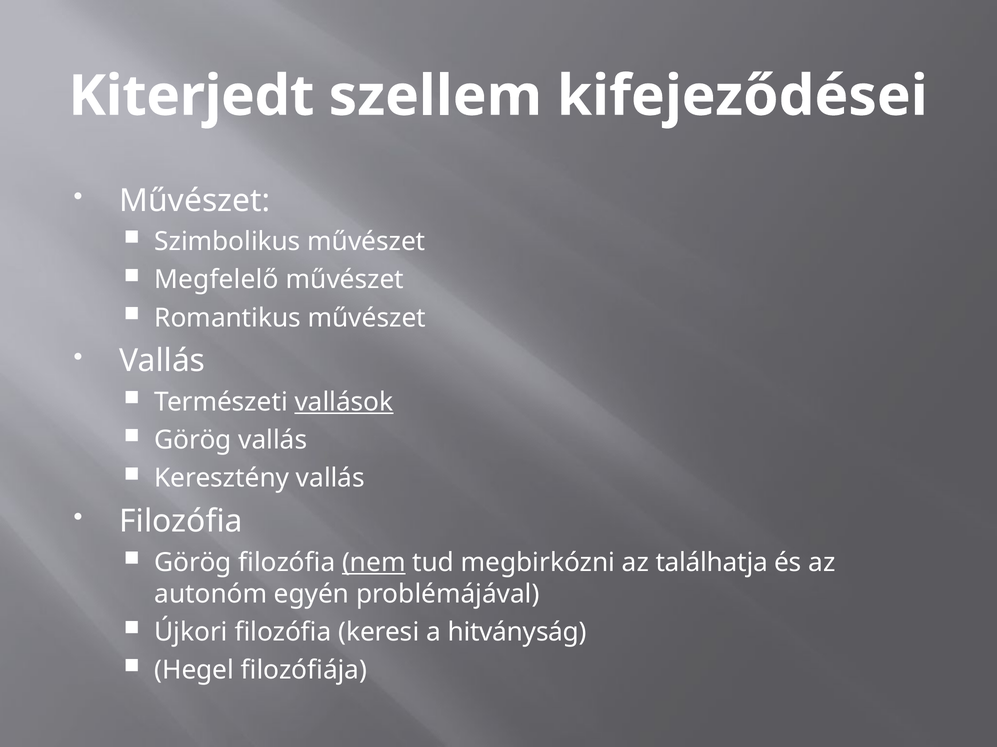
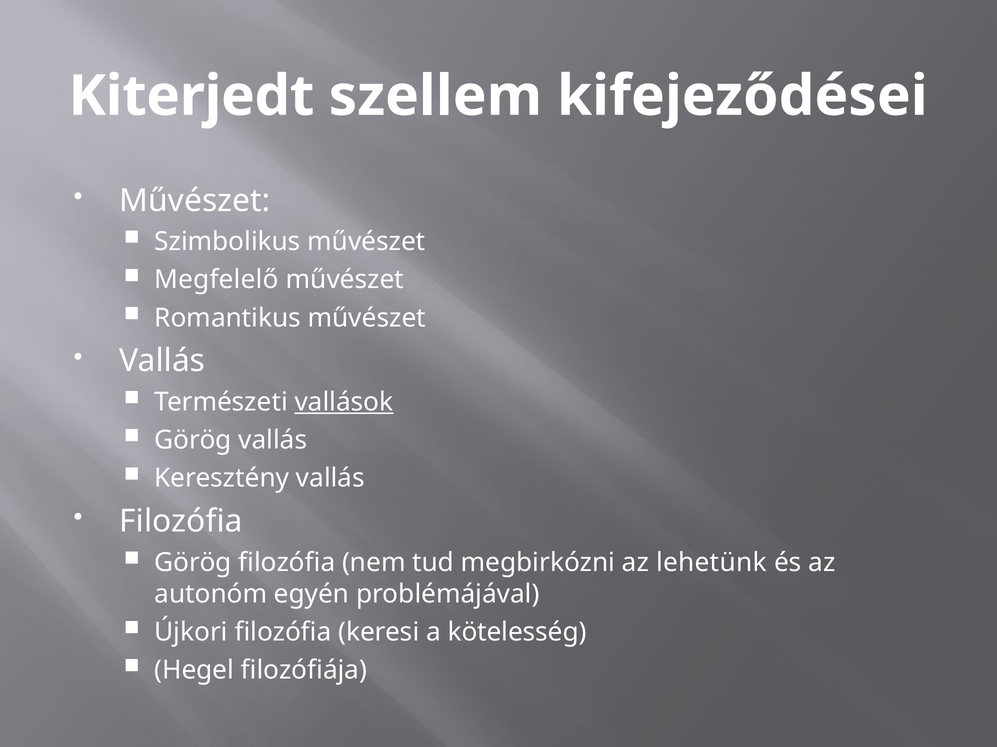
nem underline: present -> none (374, 563)
találhatja: találhatja -> lehetünk (711, 563)
hitványság: hitványság -> kötelesség (517, 633)
